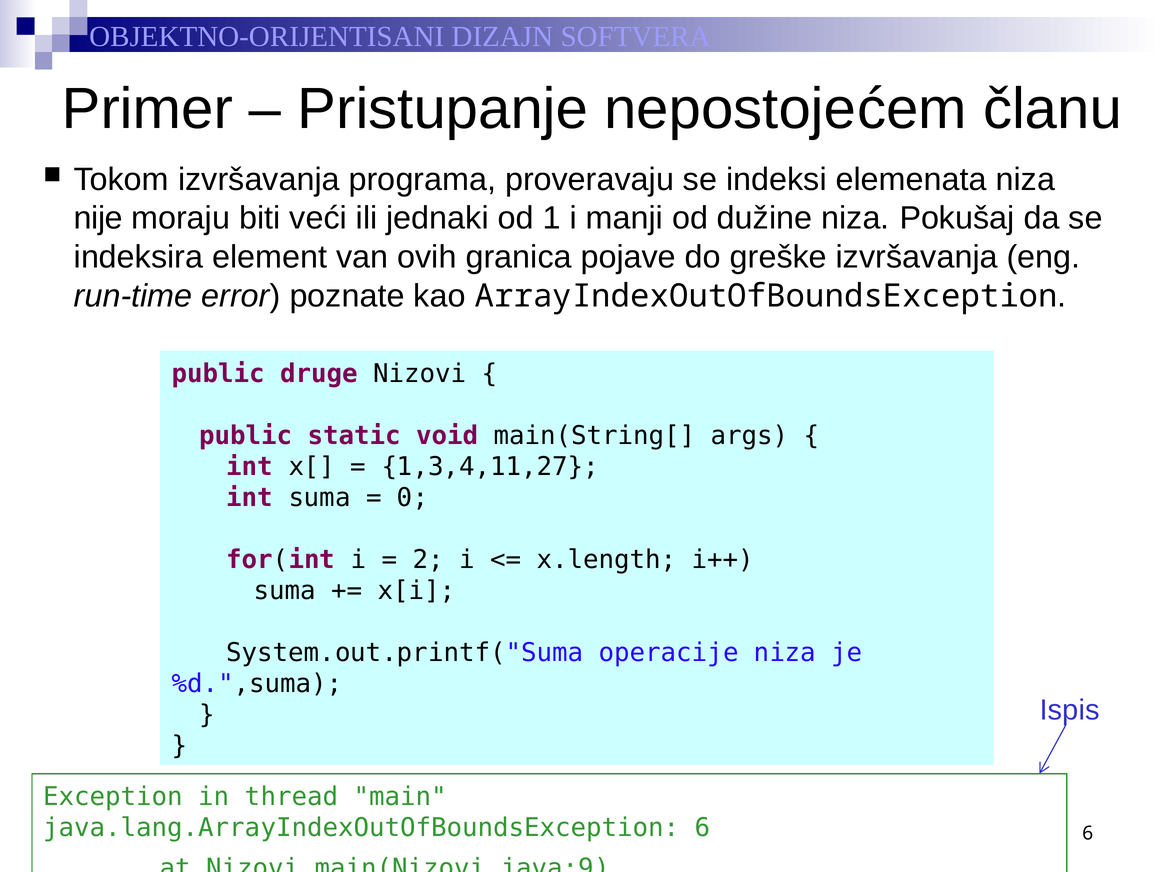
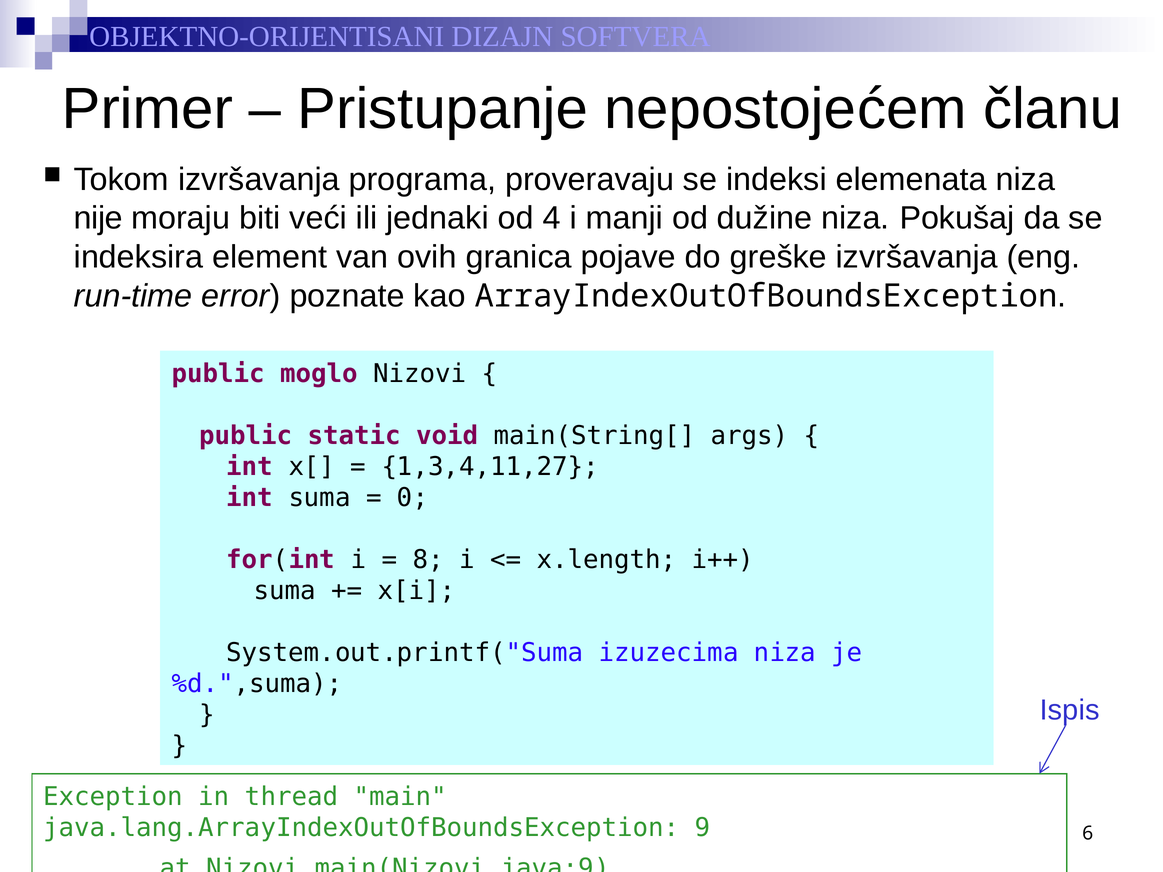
1: 1 -> 4 (552, 218)
druge: druge -> moglo (319, 374)
2: 2 -> 8 (428, 560)
operacije: operacije -> izuzecima (669, 653)
java.lang.ArrayIndexOutOfBoundsException 6: 6 -> 9 (703, 828)
